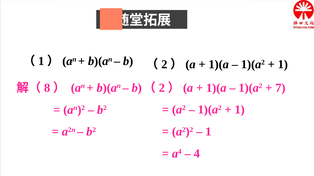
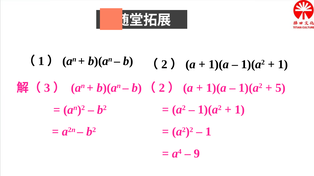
8: 8 -> 3 (47, 88)
7: 7 -> 5 (280, 88)
4: 4 -> 9 (197, 154)
